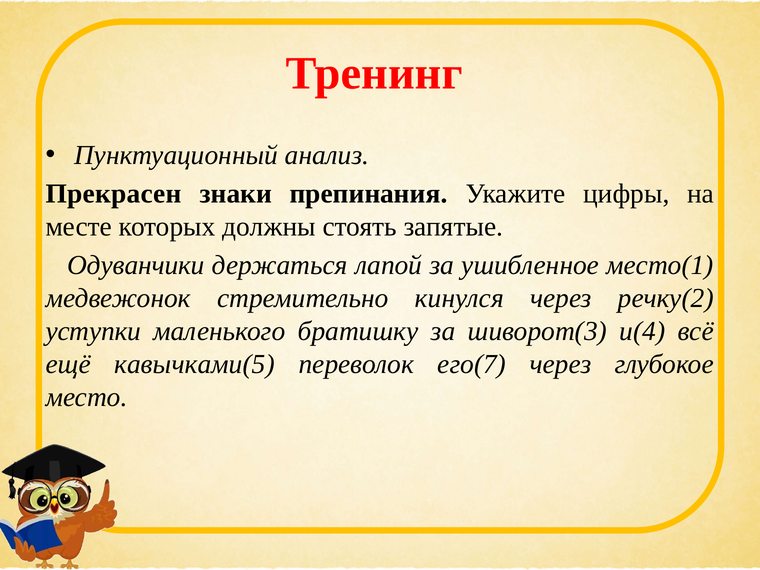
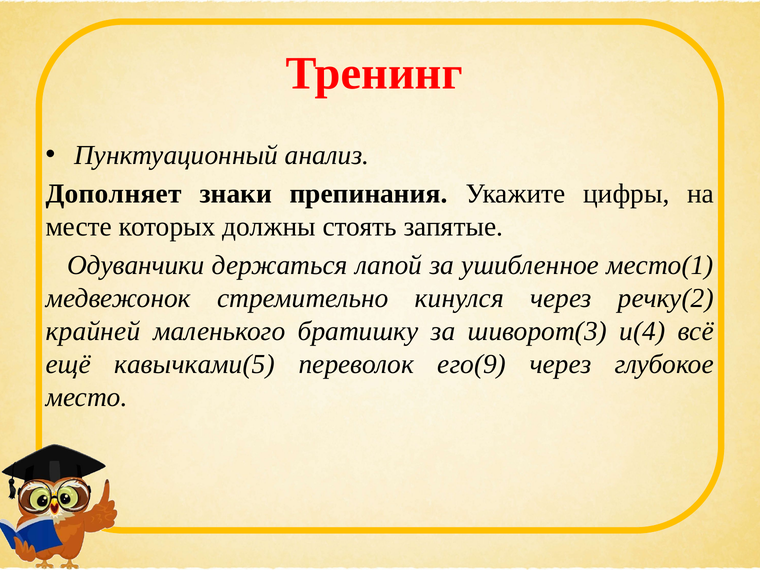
Прекрасен: Прекрасен -> Дополняет (114, 194)
уступки: уступки -> крайней (93, 331)
его(7: его(7 -> его(9 (472, 364)
